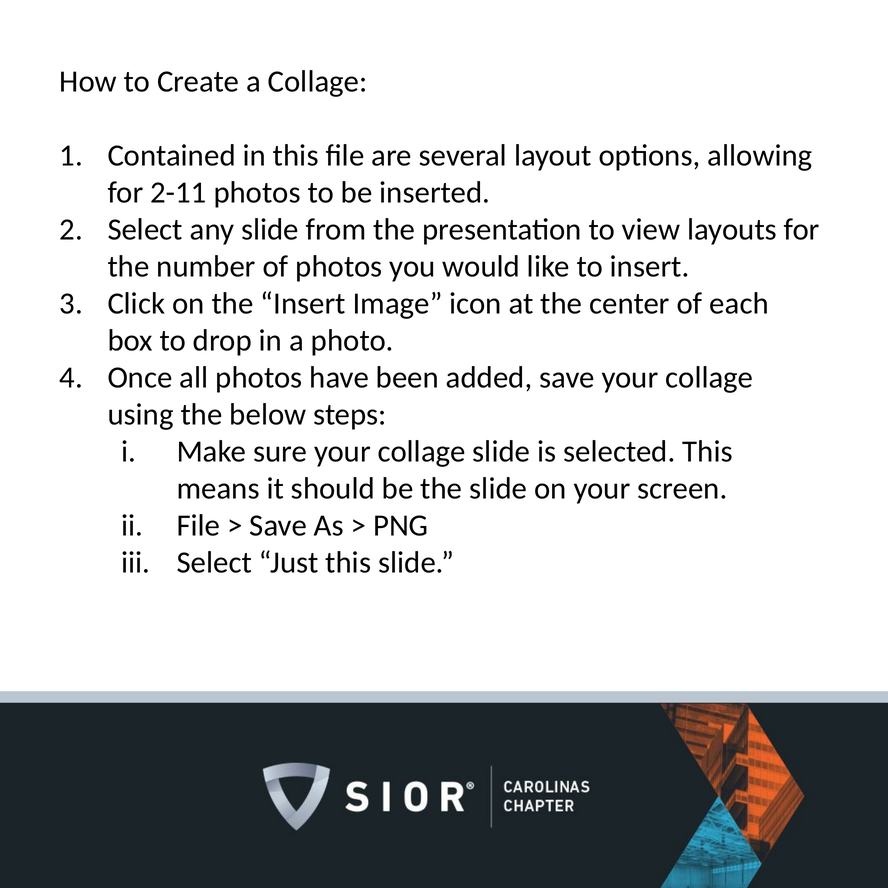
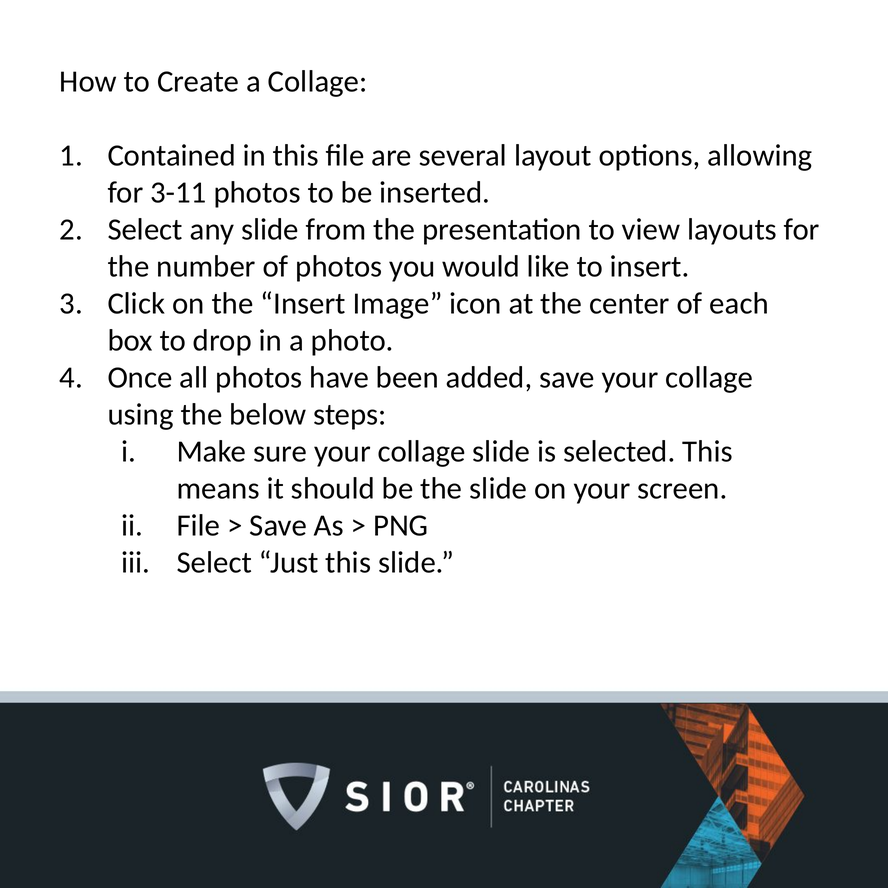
2-11: 2-11 -> 3-11 (178, 193)
